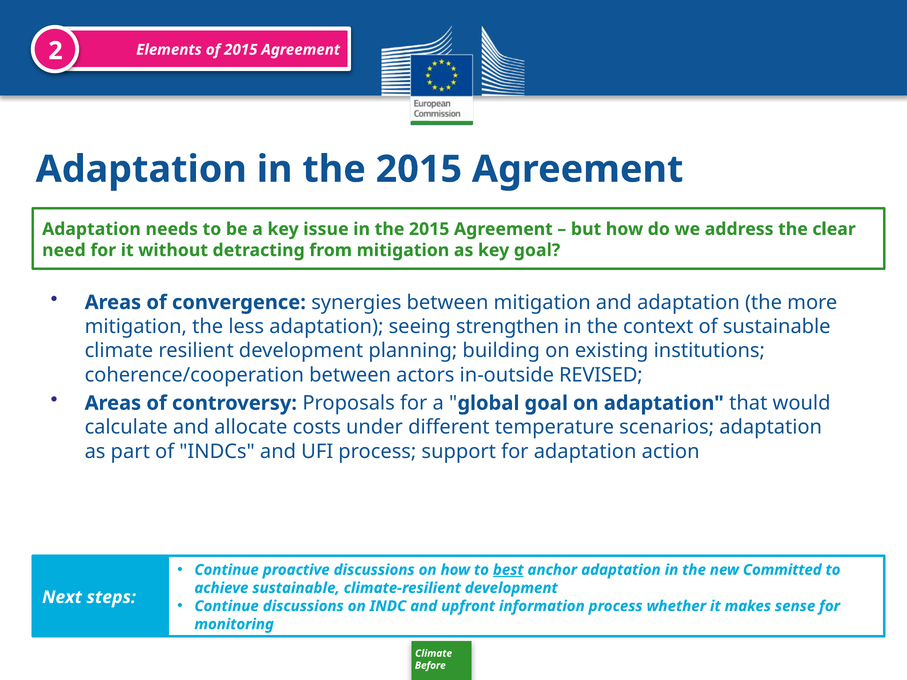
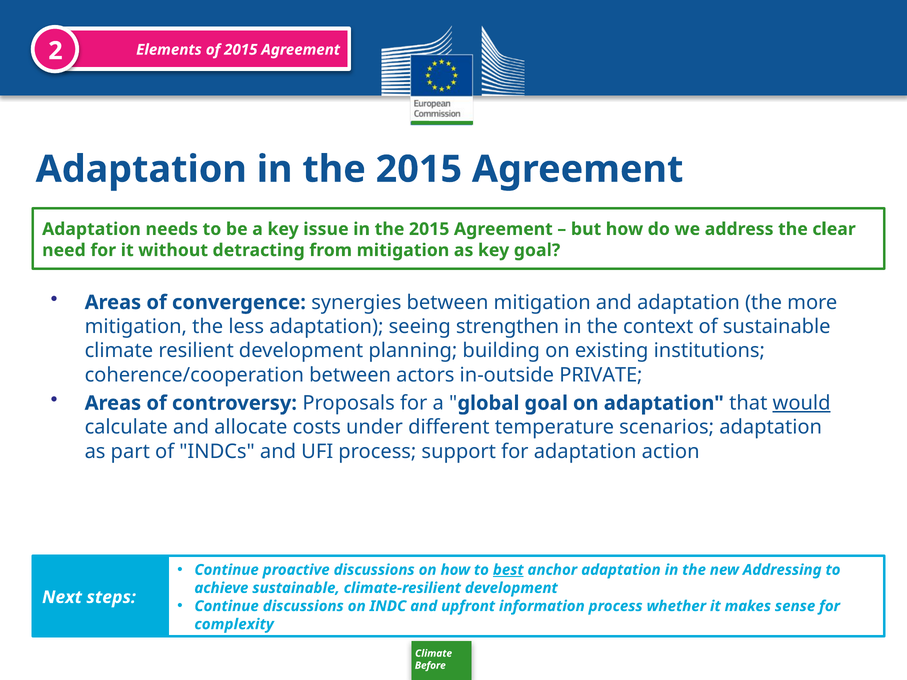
REVISED: REVISED -> PRIVATE (601, 375)
would underline: none -> present (802, 403)
Committed: Committed -> Addressing (782, 570)
monitoring: monitoring -> complexity (234, 624)
